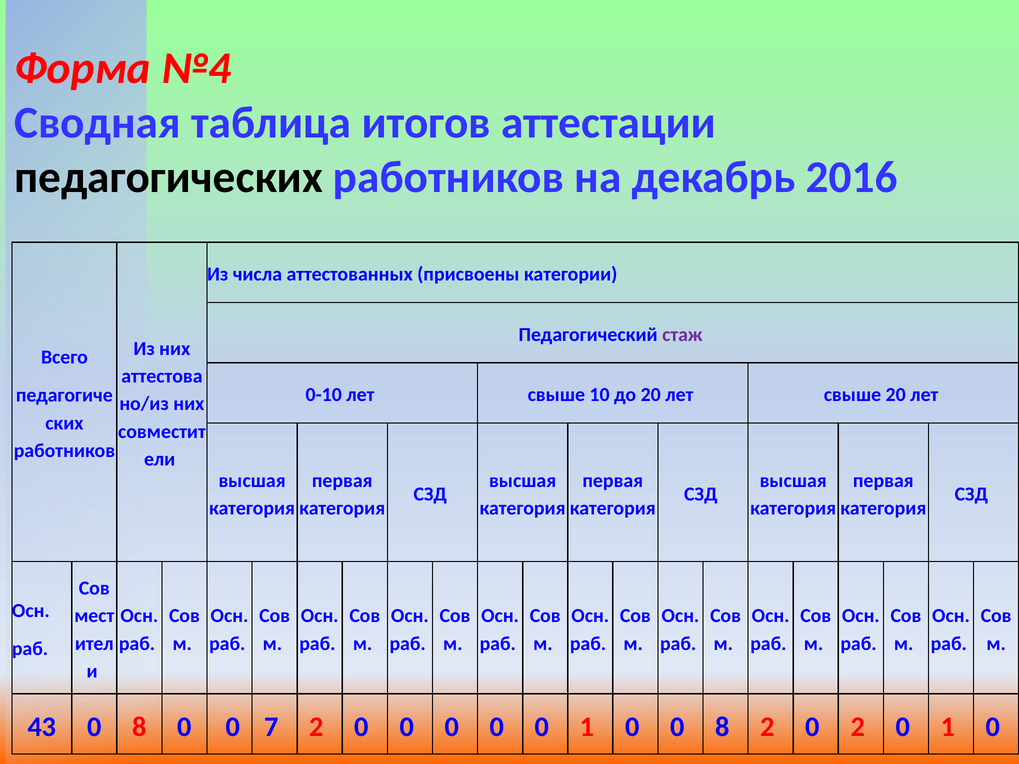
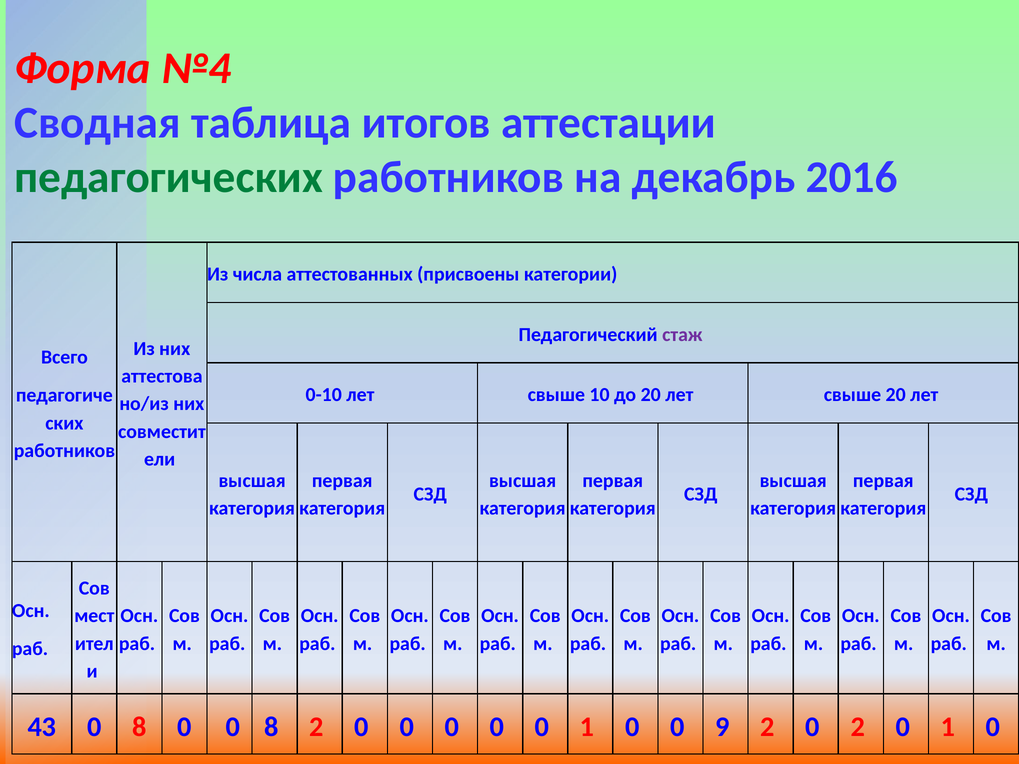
педагогических colour: black -> green (168, 177)
0 0 7: 7 -> 8 (271, 727)
0 0 8: 8 -> 9 (722, 727)
